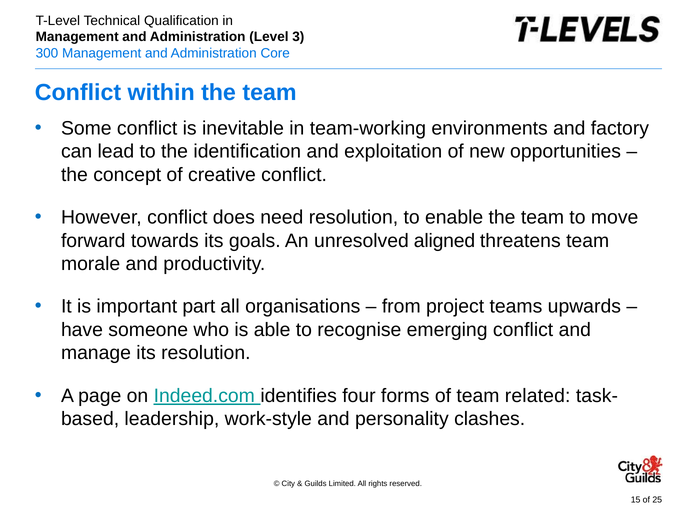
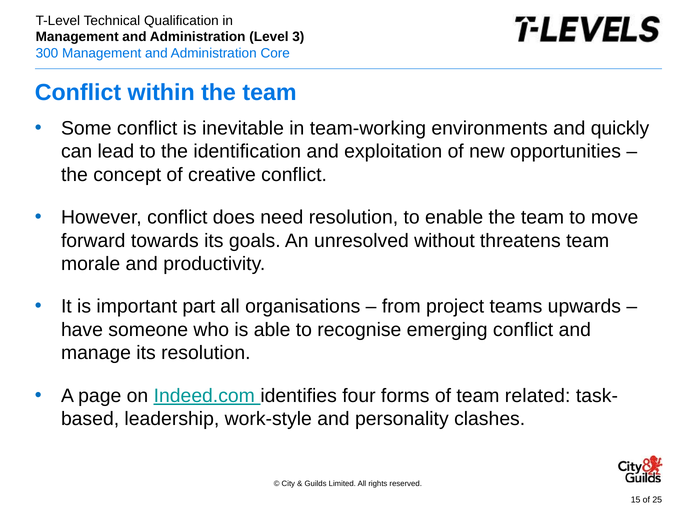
factory: factory -> quickly (620, 128)
aligned: aligned -> without (444, 241)
